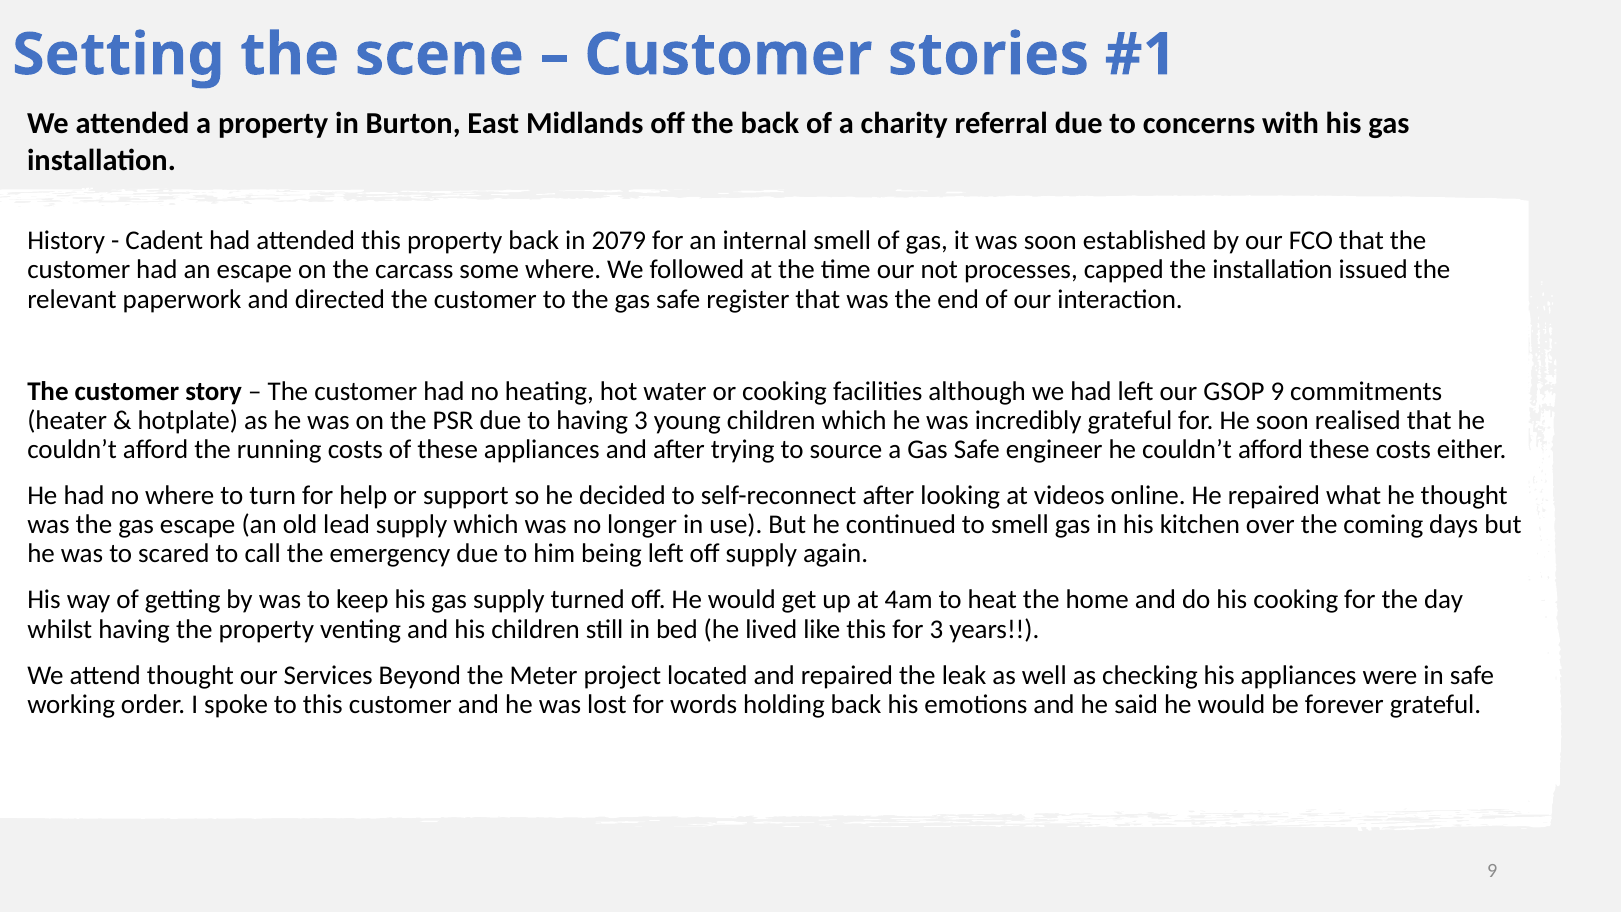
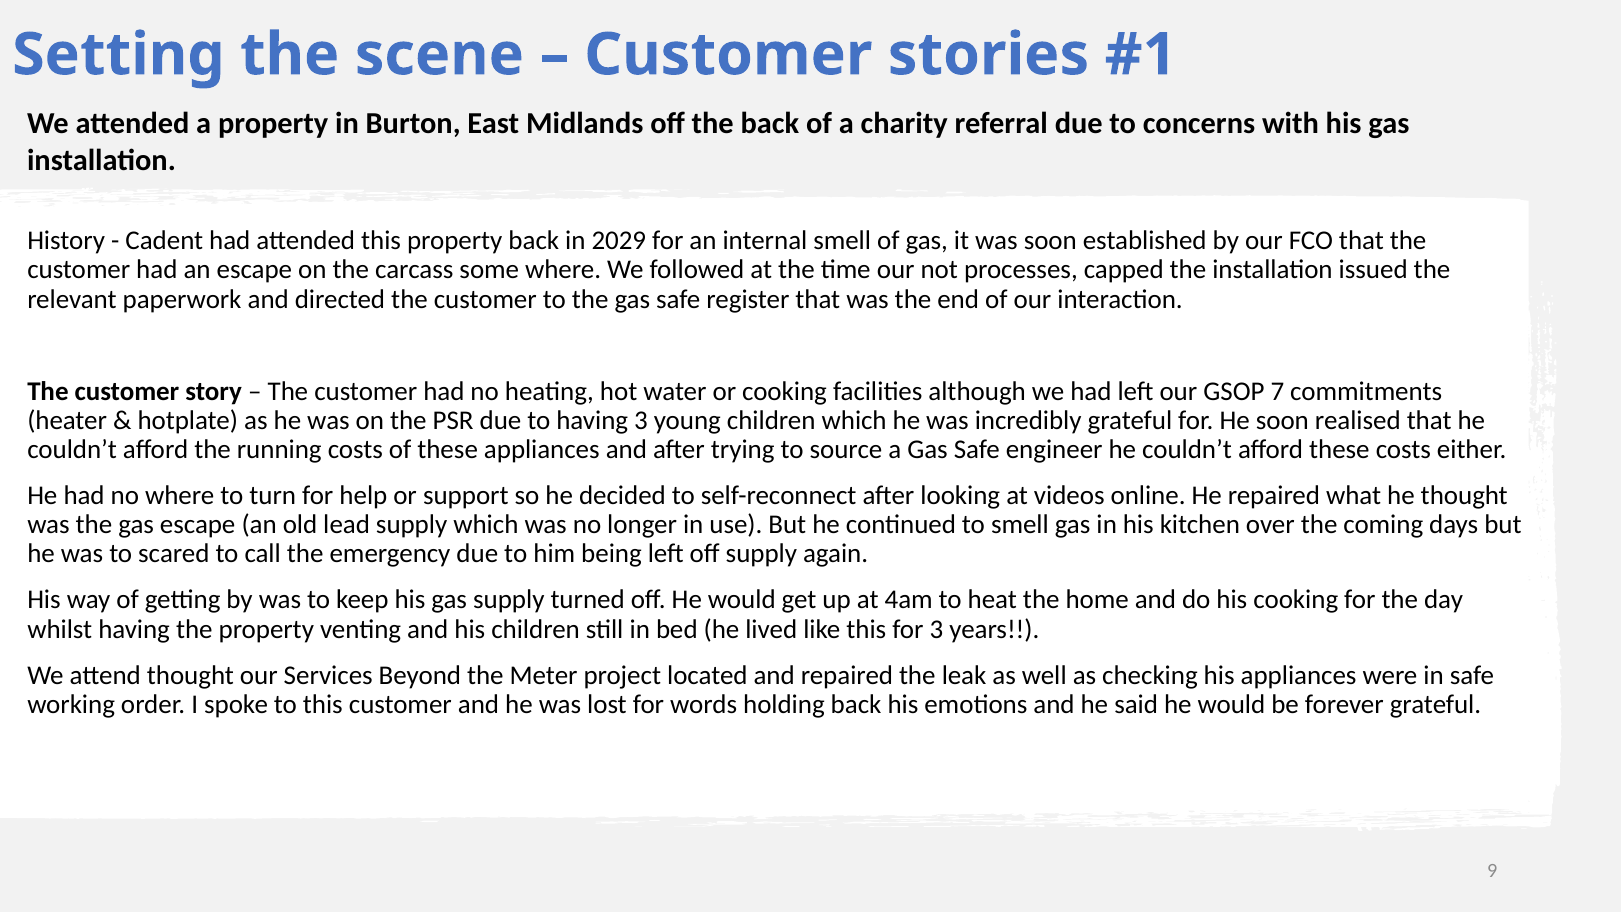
2079: 2079 -> 2029 (619, 241)
GSOP 9: 9 -> 7 (1277, 391)
